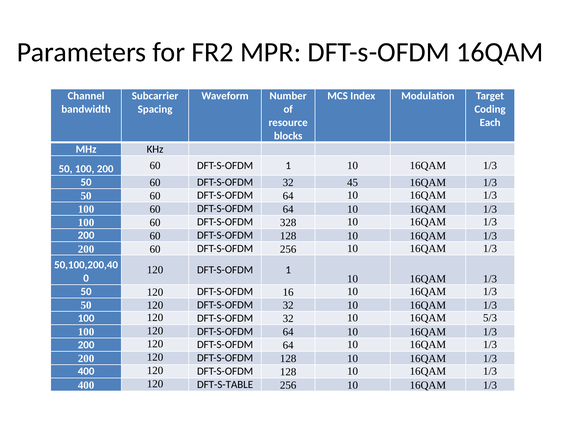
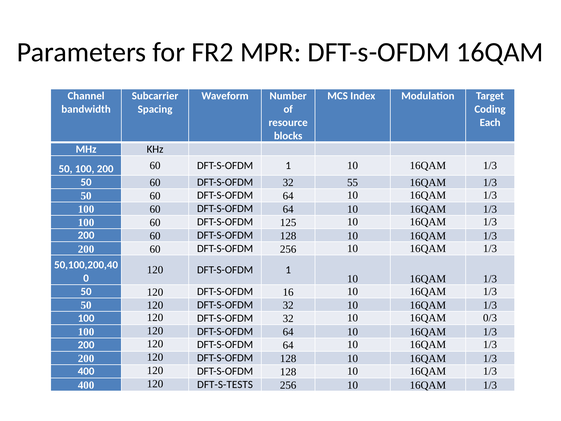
45: 45 -> 55 (353, 183)
328: 328 -> 125 (288, 222)
5/3: 5/3 -> 0/3 (490, 318)
DFT-S-TABLE: DFT-S-TABLE -> DFT-S-TESTS (225, 384)
